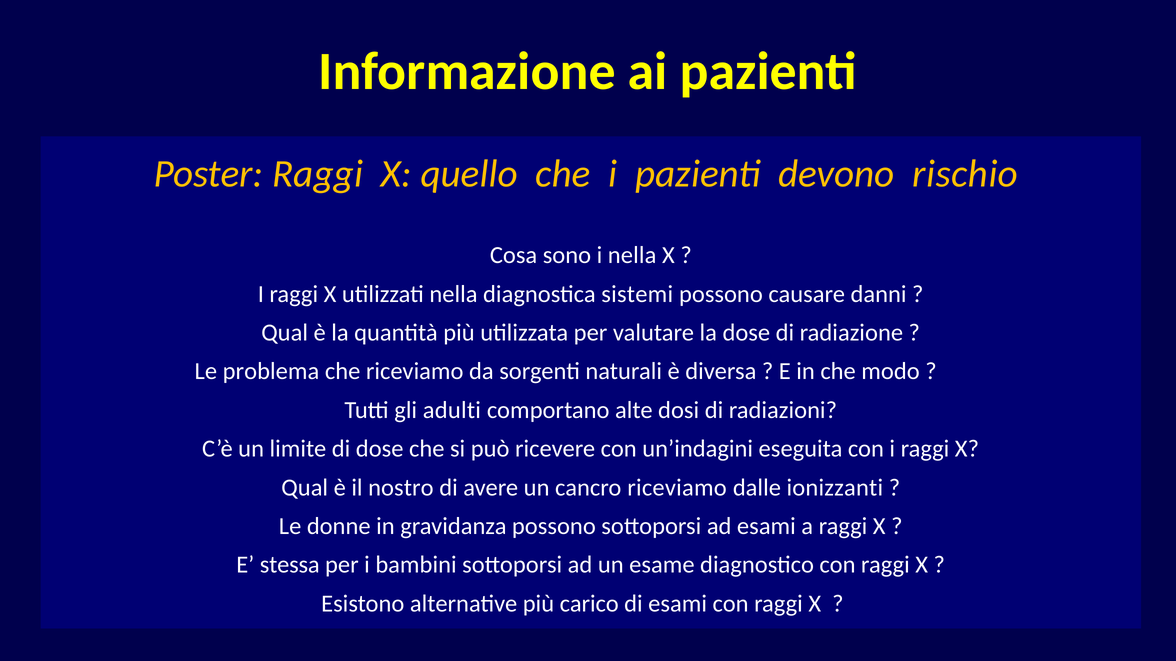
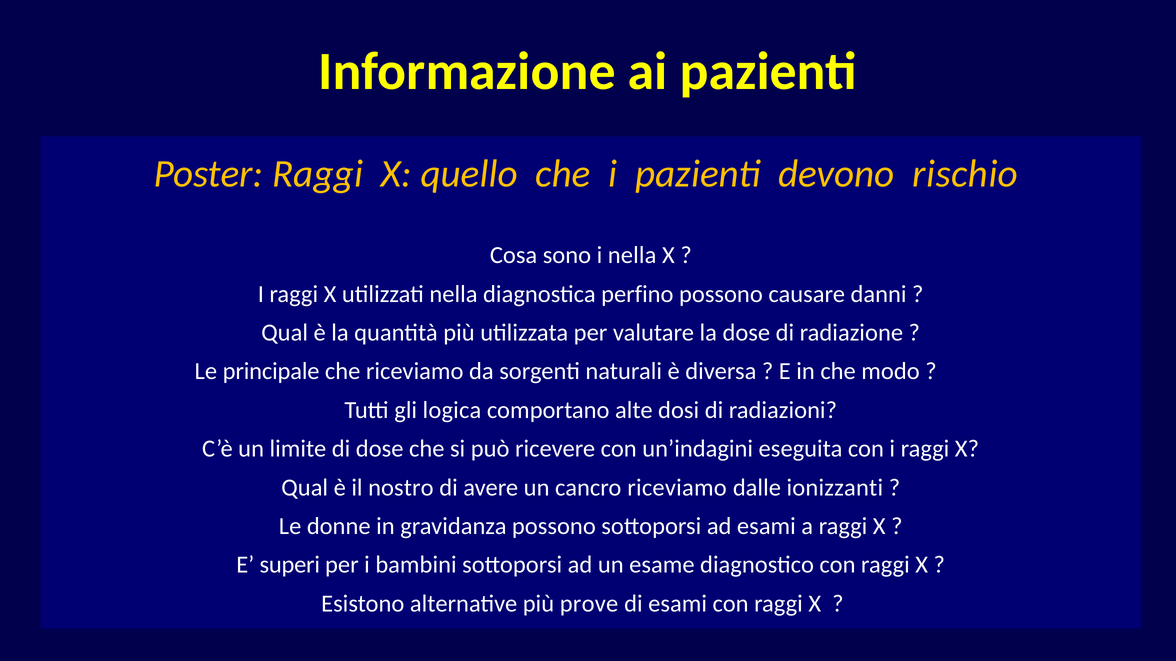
sistemi: sistemi -> perfino (637, 294)
problema: problema -> principale (271, 372)
adulti: adulti -> logica (452, 410)
stessa: stessa -> superi (290, 565)
carico: carico -> prove (589, 604)
